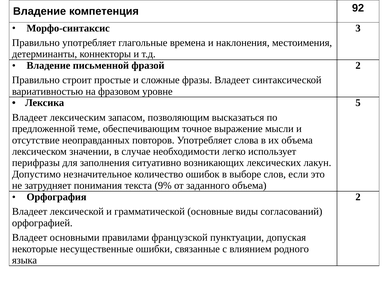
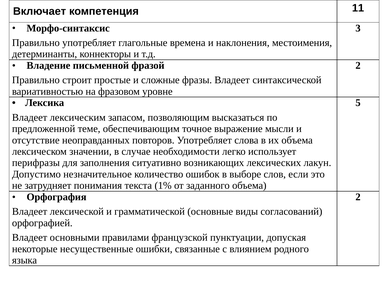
Владение: Владение -> Включает (40, 11)
92: 92 -> 11 (358, 8)
9%: 9% -> 1% (163, 185)
